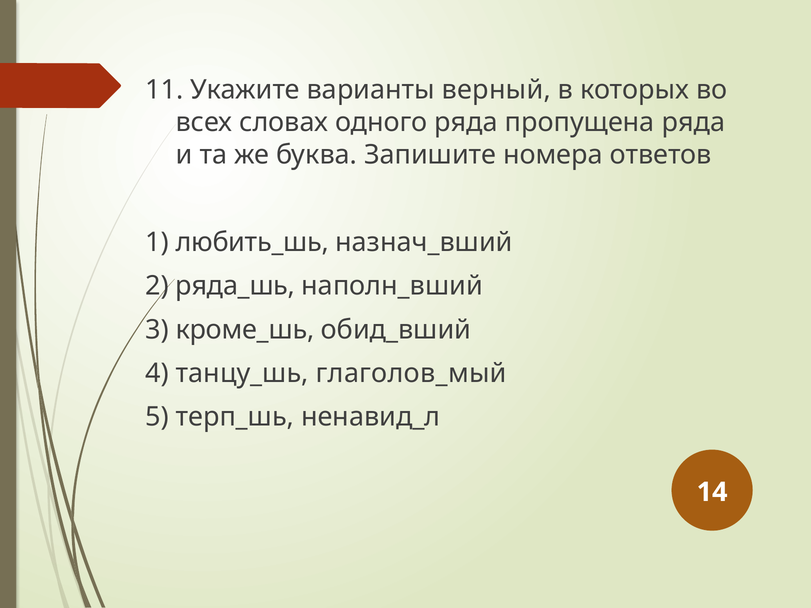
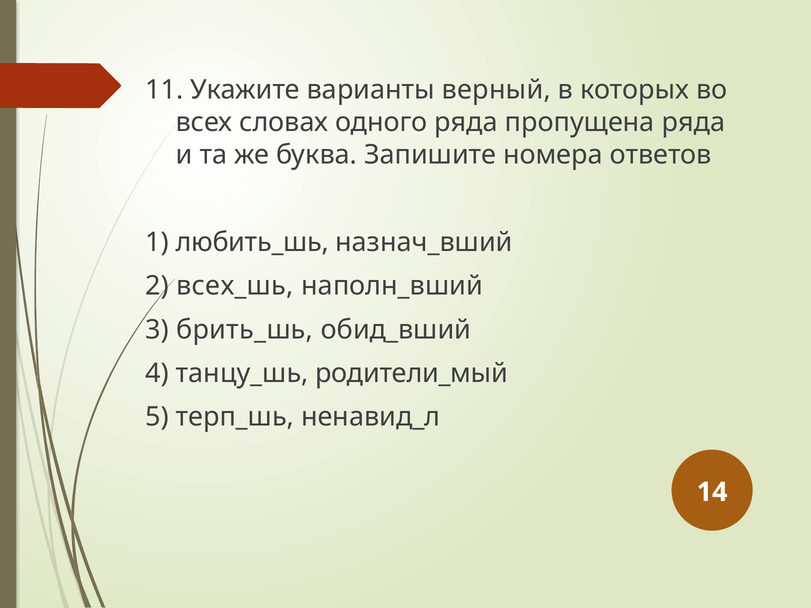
ряда_шь: ряда_шь -> всех_шь (235, 286)
кроме_шь: кроме_шь -> брить_шь (245, 330)
глаголов_мый: глаголов_мый -> родители_мый (411, 373)
